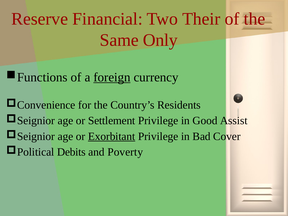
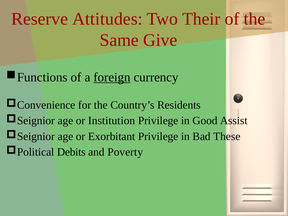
Financial: Financial -> Attitudes (108, 19)
Only: Only -> Give (160, 40)
Settlement: Settlement -> Institution (112, 121)
Exorbitant underline: present -> none (112, 136)
Cover: Cover -> These (227, 136)
